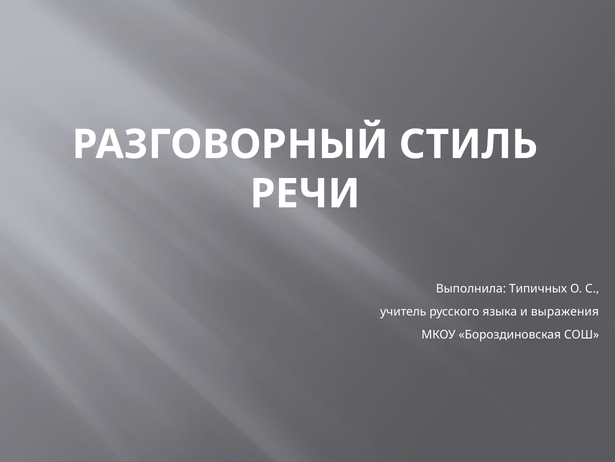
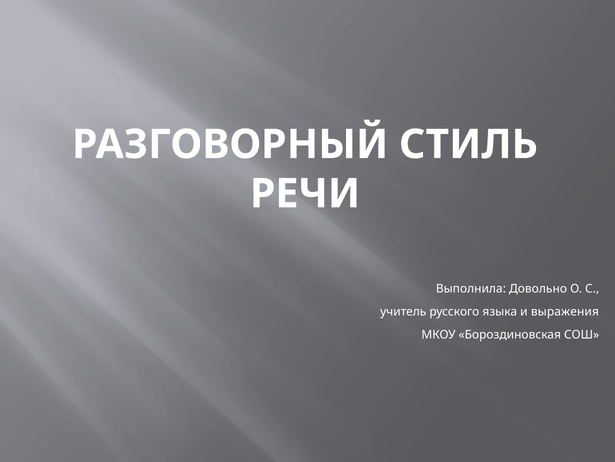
Типичных: Типичных -> Довольно (538, 289)
